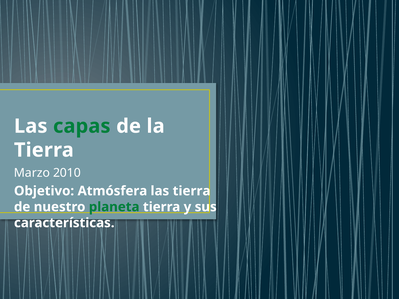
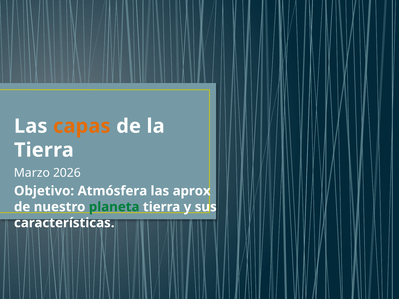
capas colour: green -> orange (82, 126)
2010: 2010 -> 2026 (67, 173)
las tierra: tierra -> aprox (192, 191)
